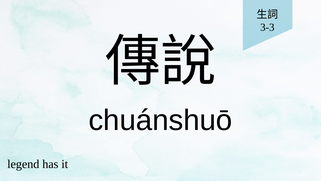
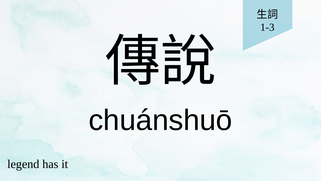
3-3: 3-3 -> 1-3 (267, 27)
